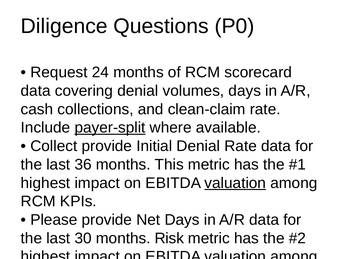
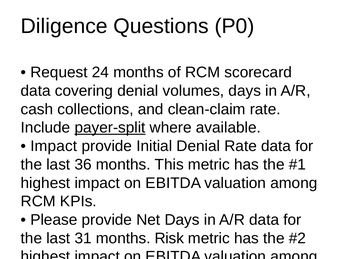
Collect: Collect -> Impact (54, 146)
valuation underline: present -> none (235, 183)
30: 30 -> 31 (83, 239)
